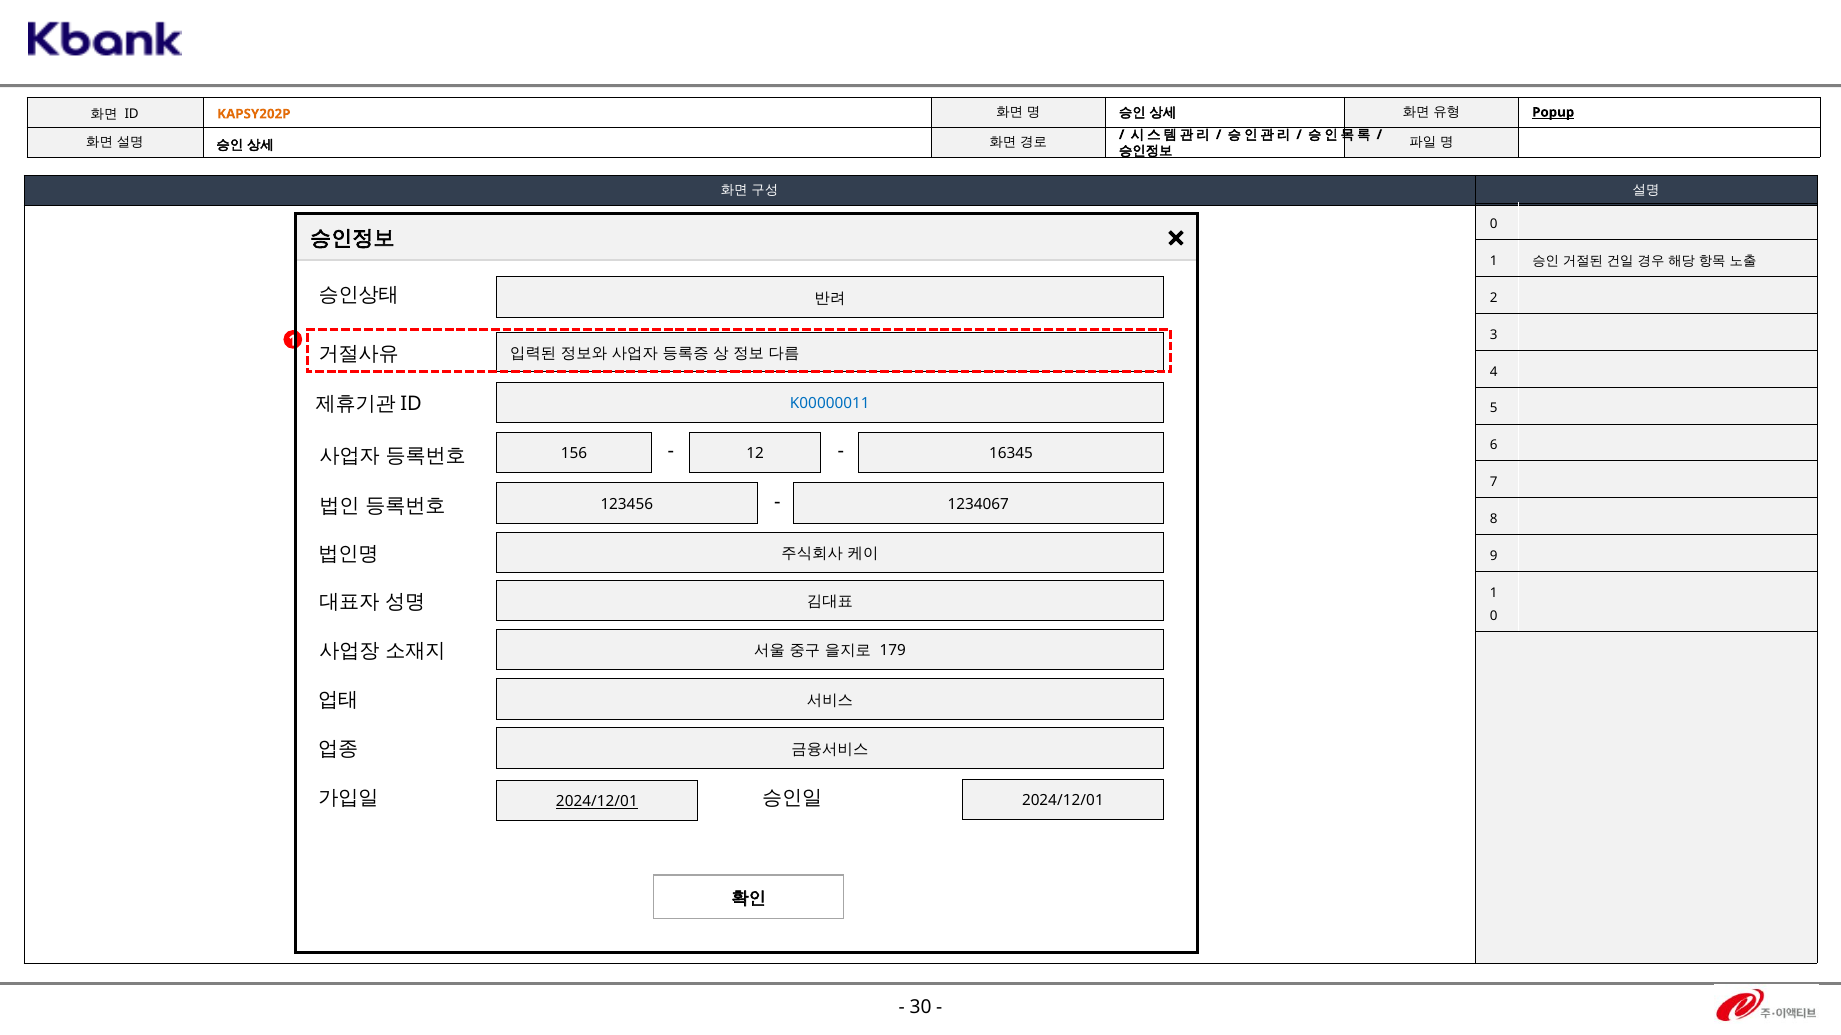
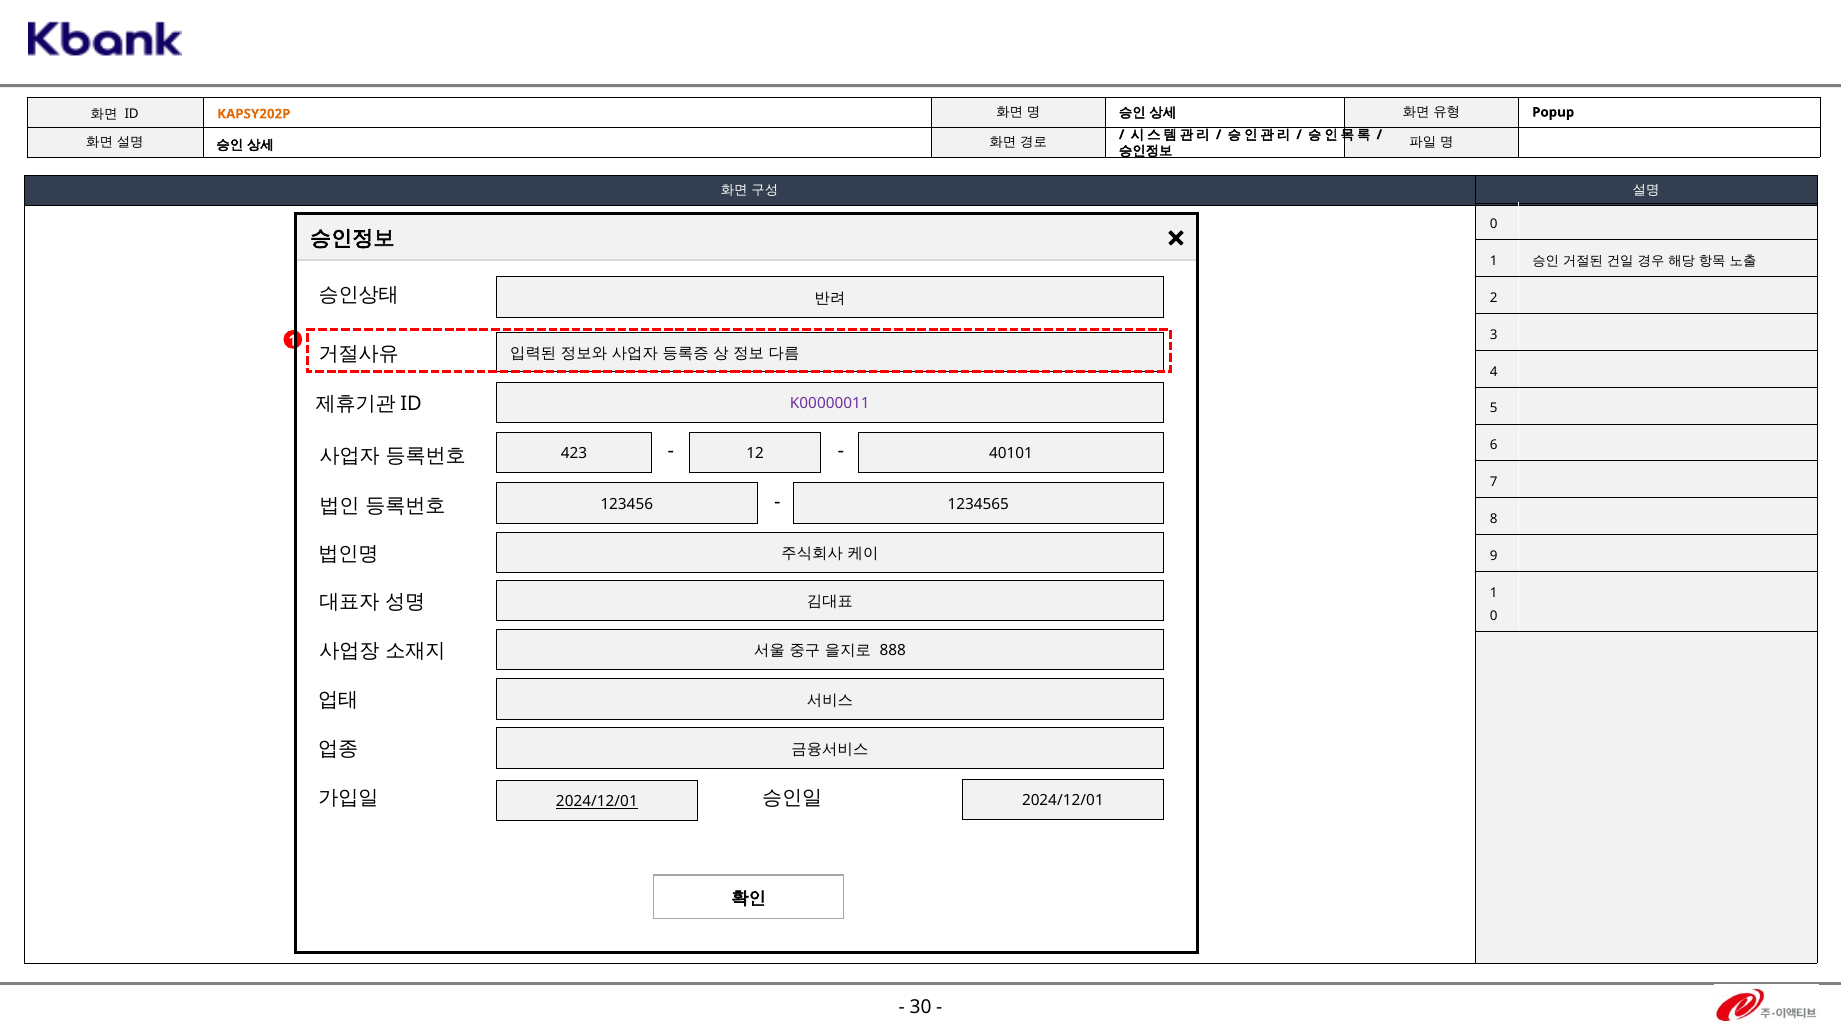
Popup underline: present -> none (1553, 112)
K00000011 colour: blue -> purple (830, 404)
156: 156 -> 423 (574, 454)
16345: 16345 -> 40101 (1011, 454)
1234067: 1234067 -> 1234565 (978, 504)
179: 179 -> 888 (893, 651)
